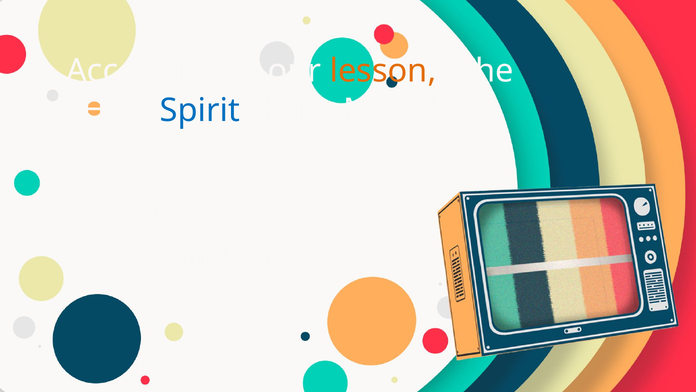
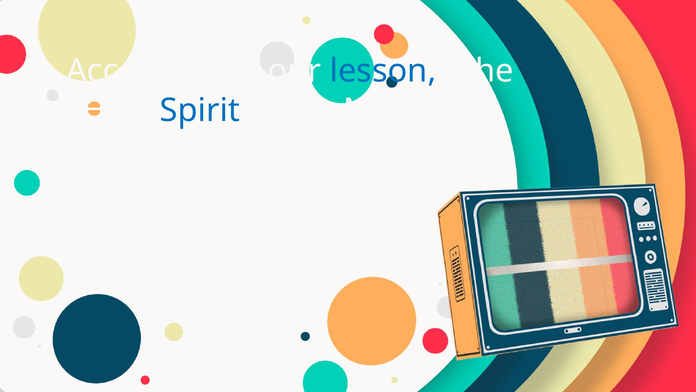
lesson colour: orange -> blue (383, 71)
